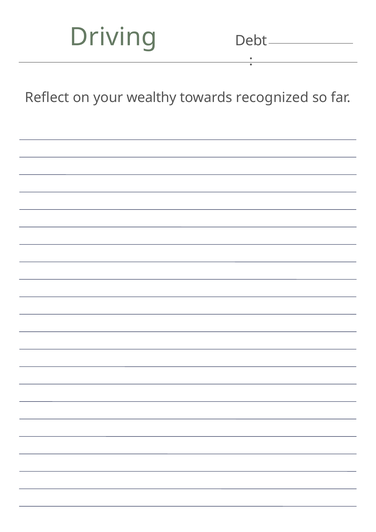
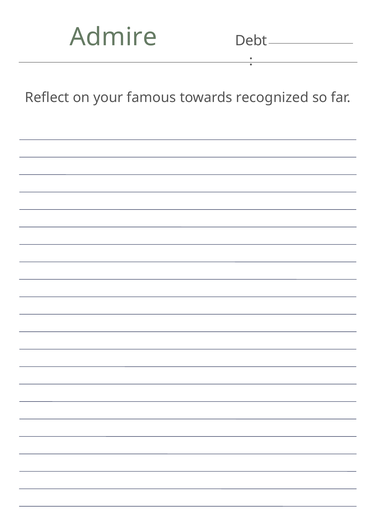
Driving: Driving -> Admire (113, 37)
wealthy: wealthy -> famous (151, 98)
